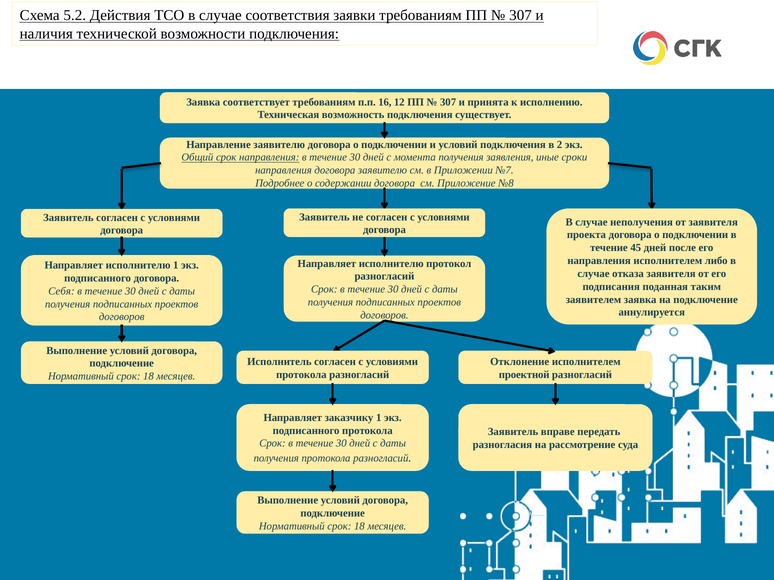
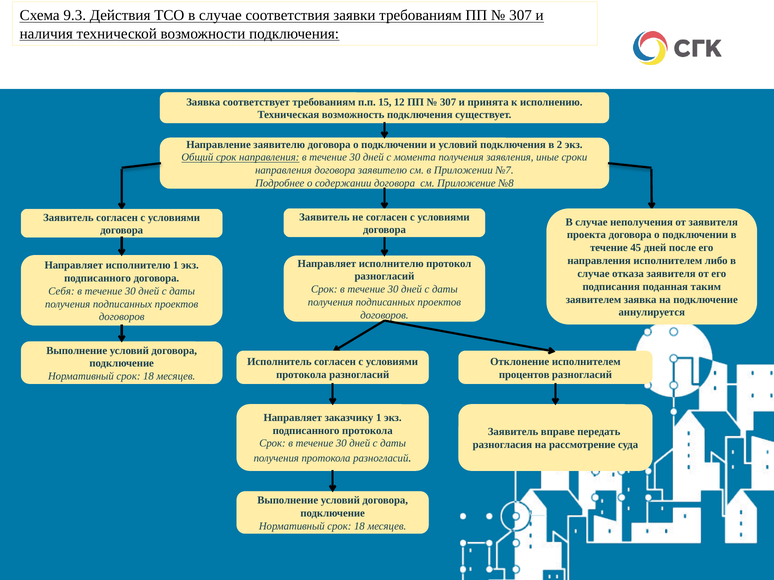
5.2: 5.2 -> 9.3 (75, 16)
16: 16 -> 15 (385, 102)
проектной: проектной -> процентов (524, 375)
